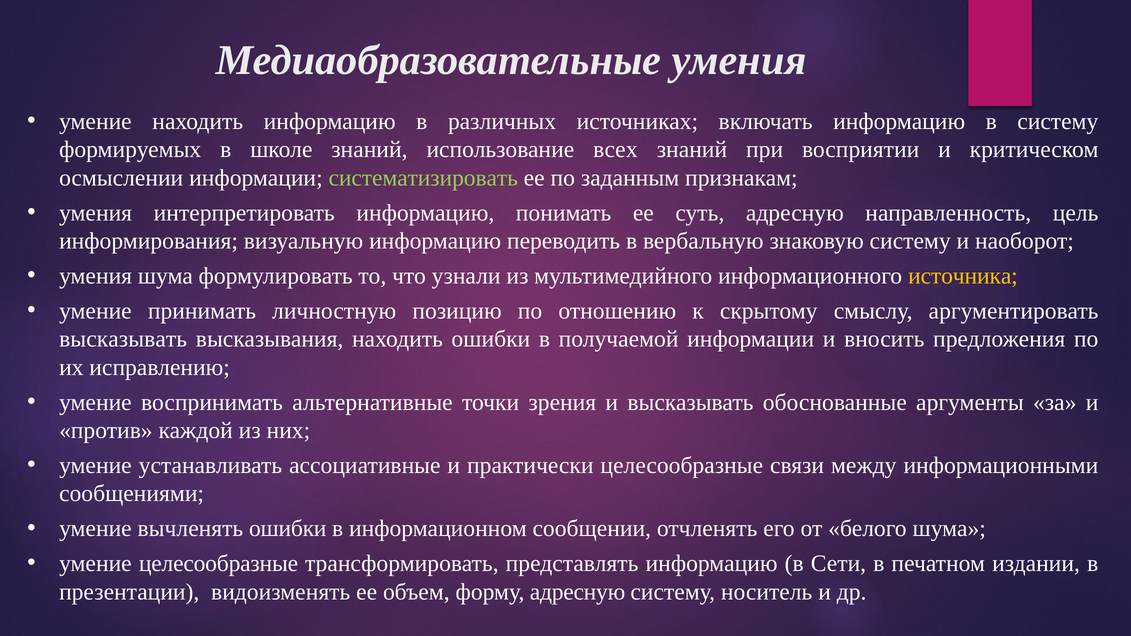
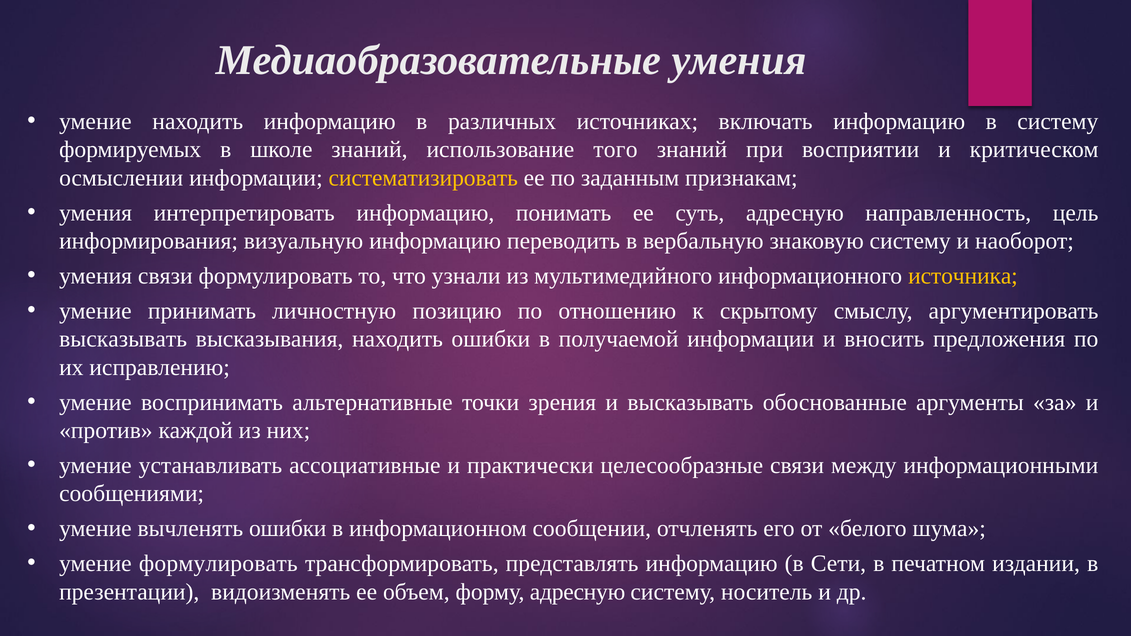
всех: всех -> того (615, 150)
систематизировать colour: light green -> yellow (423, 178)
умения шума: шума -> связи (165, 276)
умение целесообразные: целесообразные -> формулировать (218, 564)
